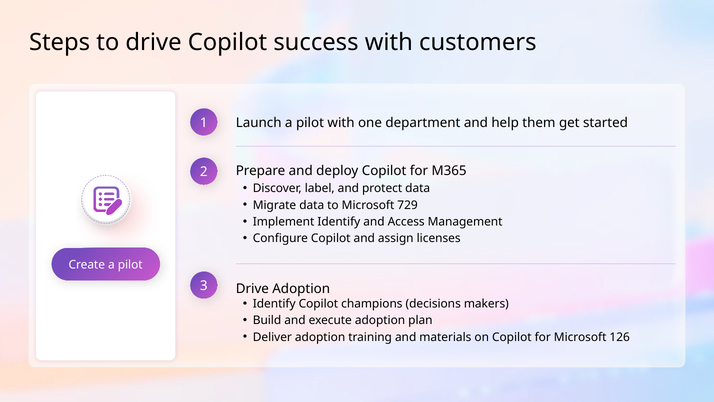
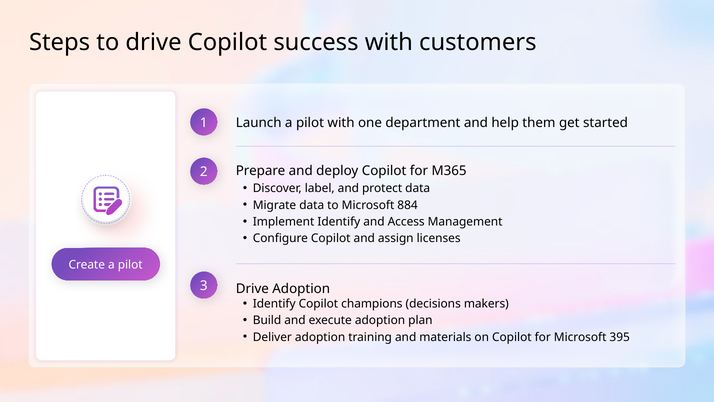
729: 729 -> 884 (408, 205)
126: 126 -> 395 (620, 337)
